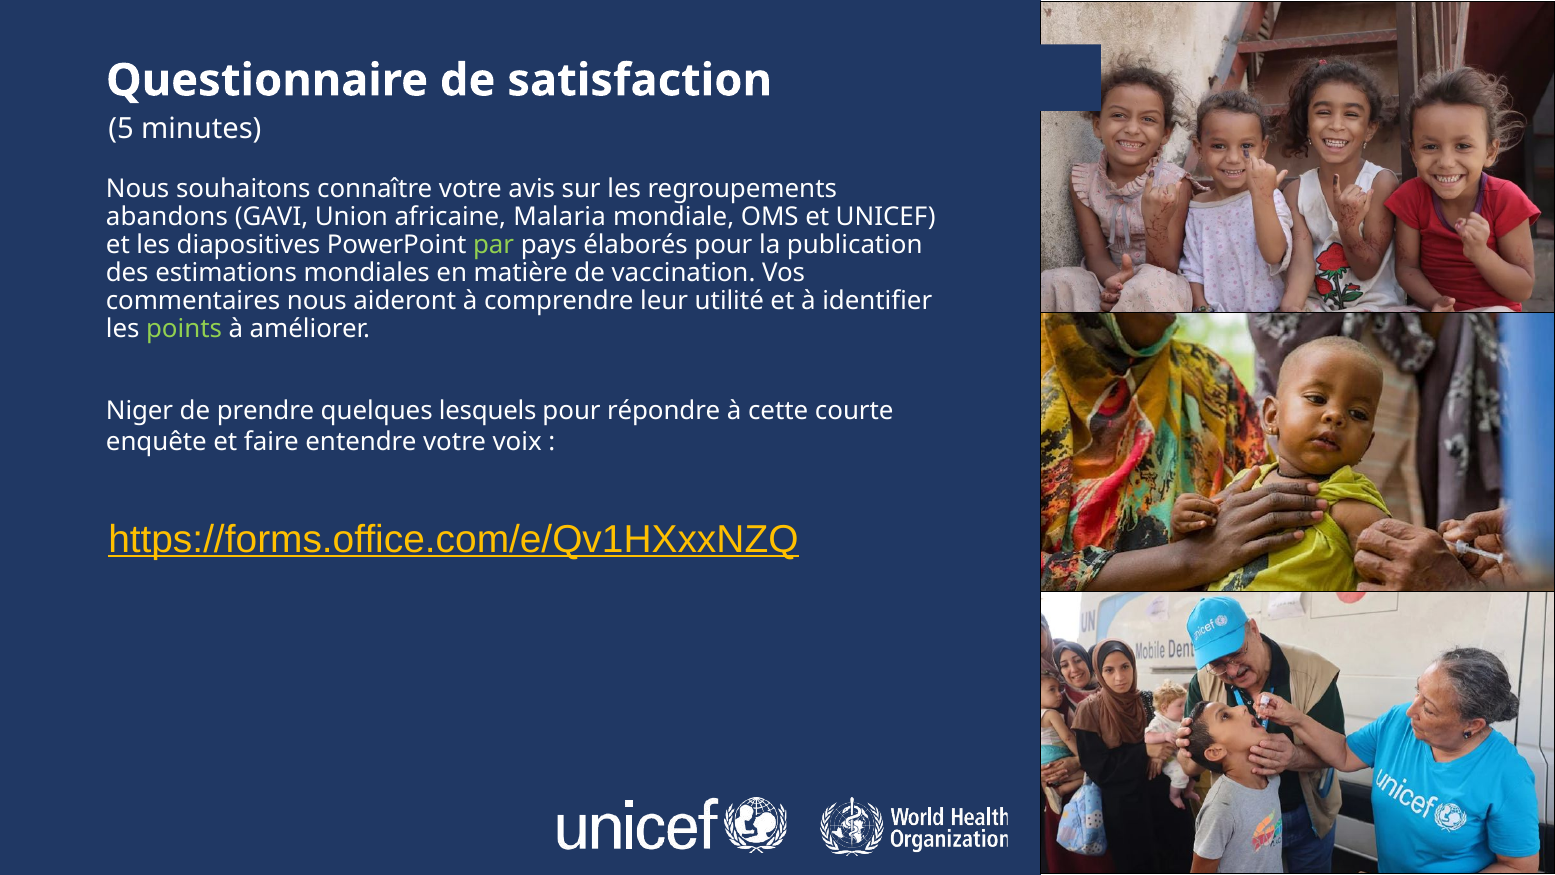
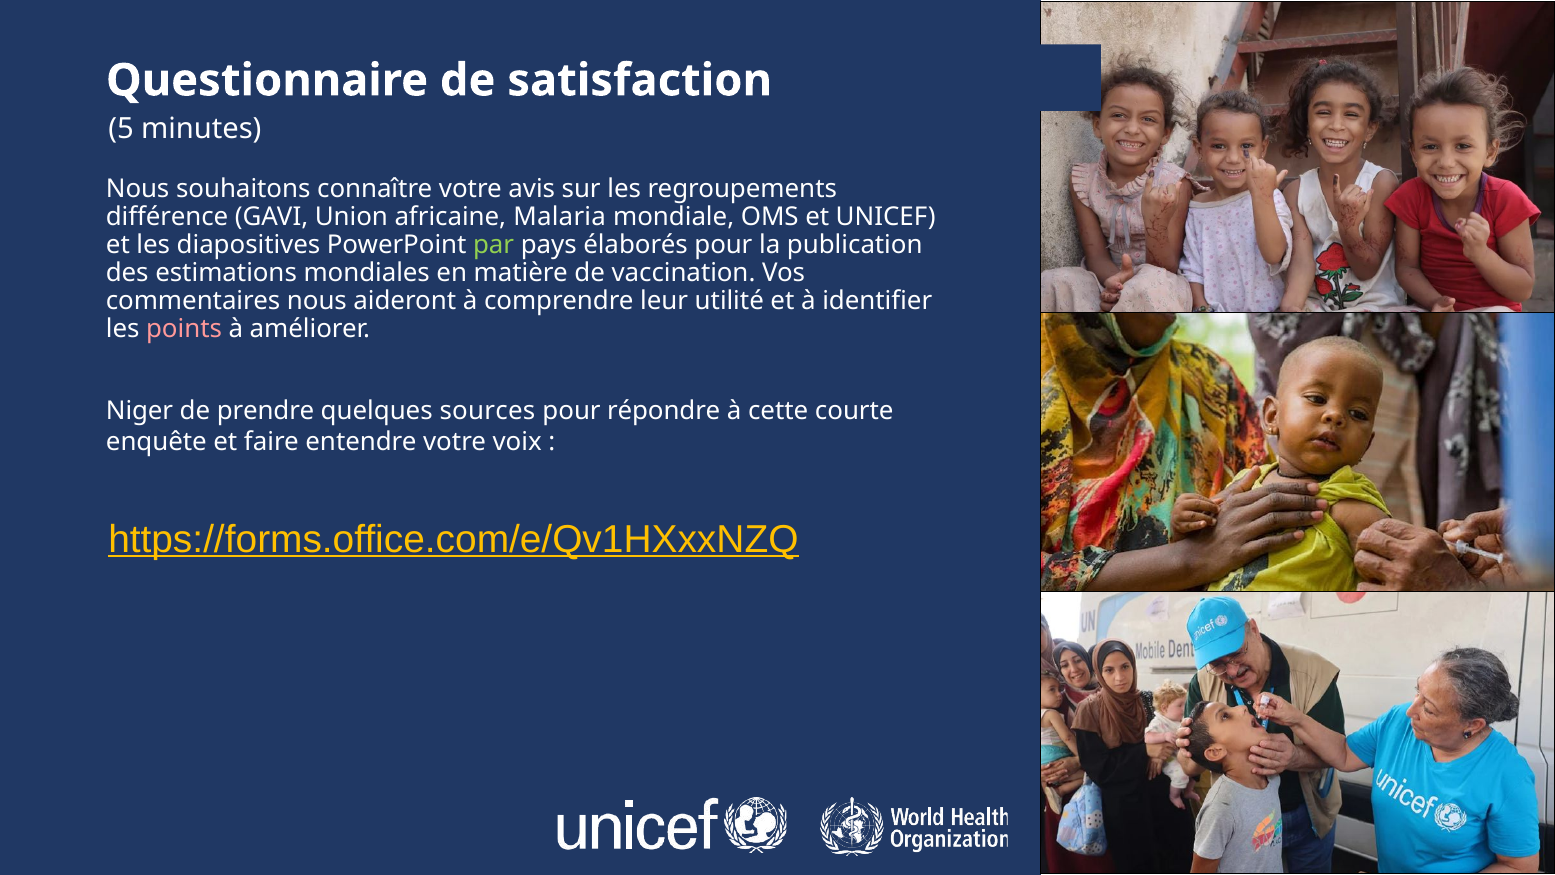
abandons: abandons -> différence (167, 217)
points colour: light green -> pink (184, 328)
lesquels: lesquels -> sources (487, 411)
